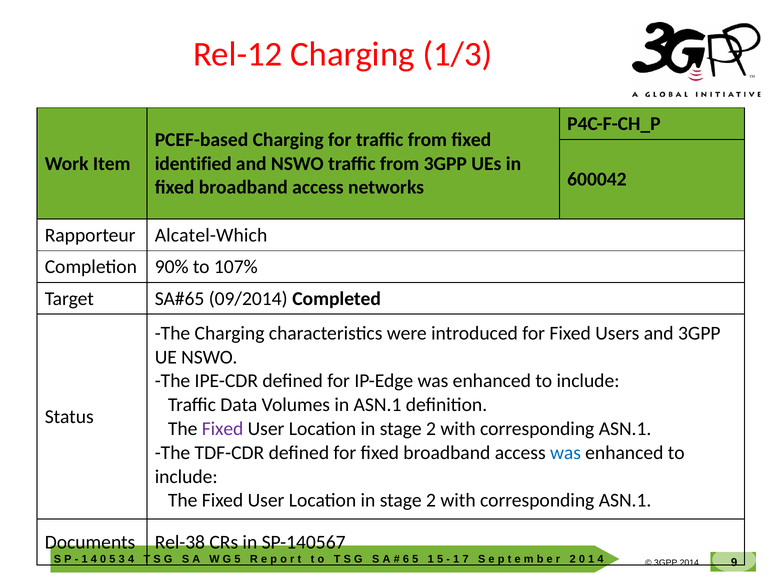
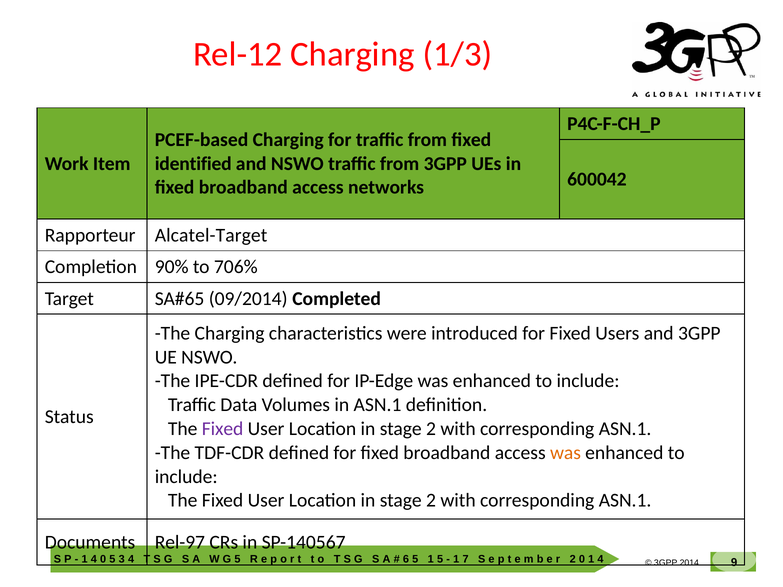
Alcatel-Which: Alcatel-Which -> Alcatel-Target (211, 235)
107%: 107% -> 706% (236, 267)
was colour: blue -> orange (565, 453)
Rel-38: Rel-38 -> Rel-97 (180, 542)
